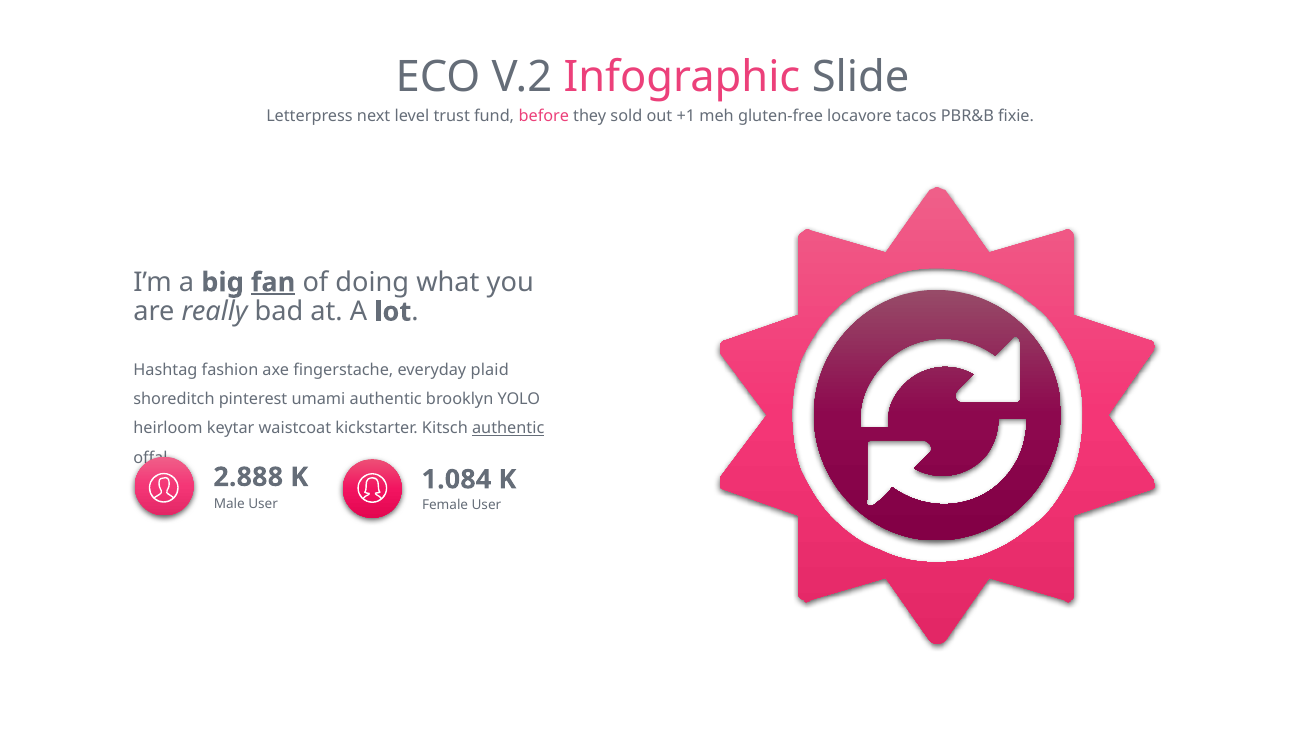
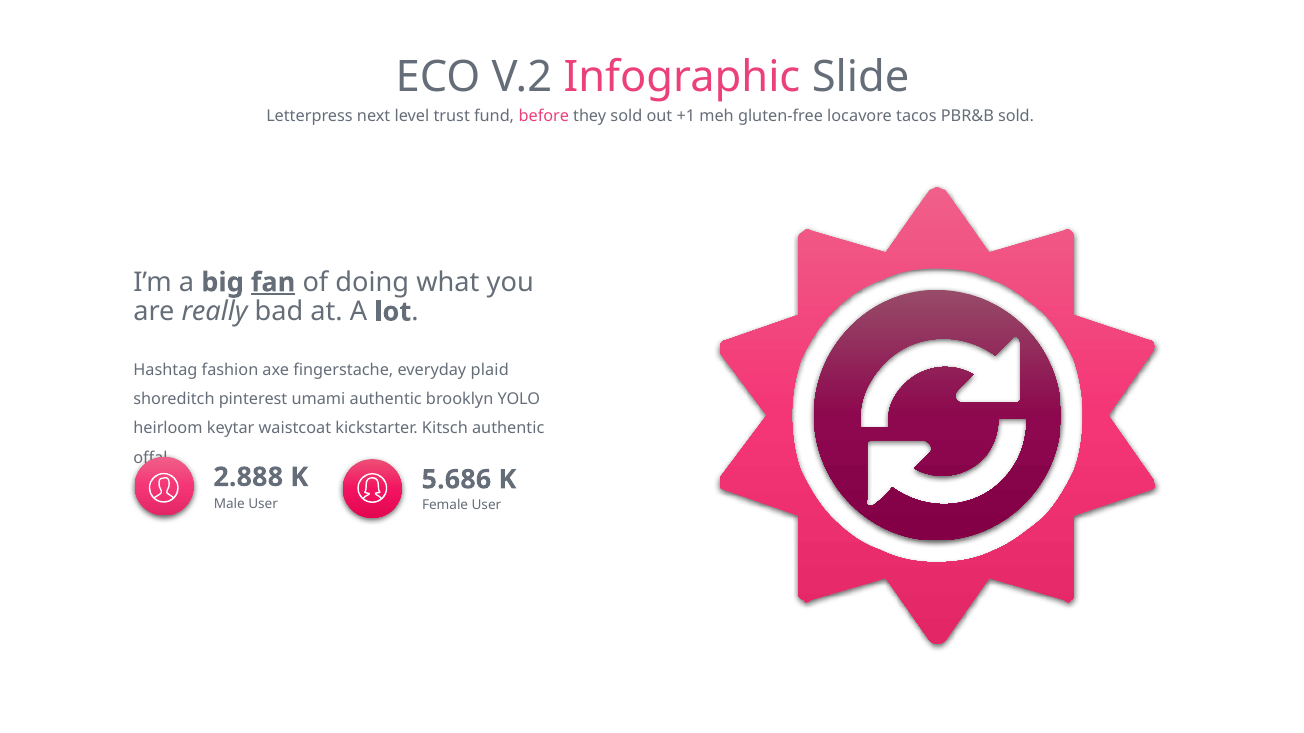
PBR&B fixie: fixie -> sold (1016, 116)
authentic underline: present -> none (508, 429)
1.084: 1.084 -> 5.686 (456, 480)
